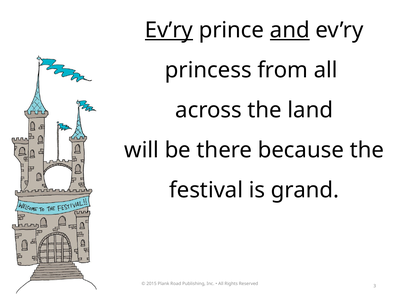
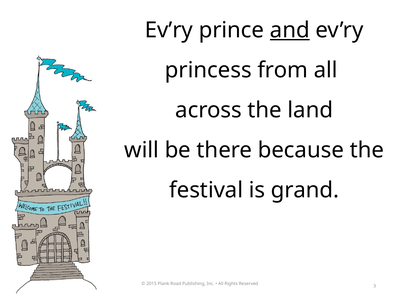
Ev’ry underline: present -> none (169, 30)
